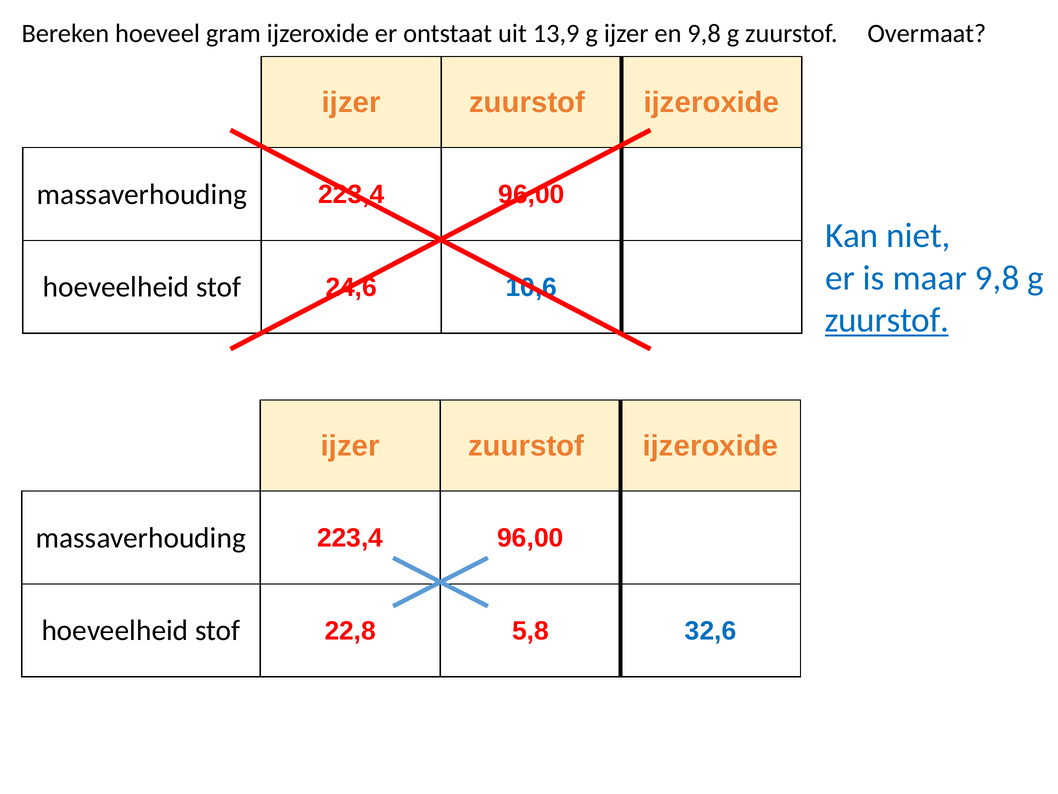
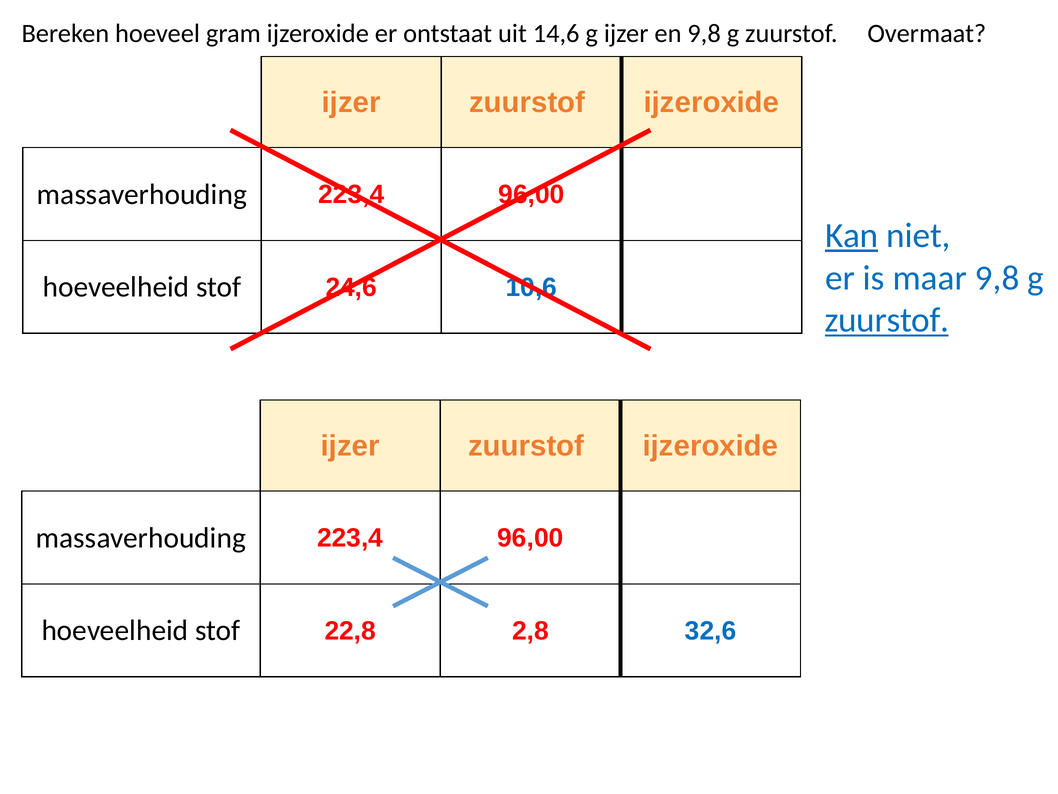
13,9: 13,9 -> 14,6 (556, 34)
Kan underline: none -> present (852, 235)
5,8: 5,8 -> 2,8 (530, 630)
